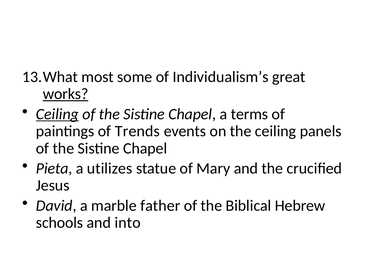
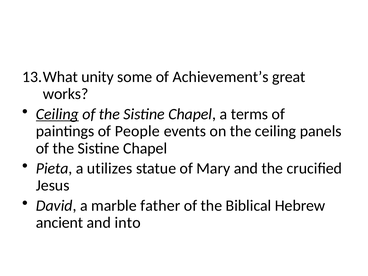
most: most -> unity (98, 77)
Individualism’s: Individualism’s -> Achievement’s (221, 77)
works underline: present -> none (66, 94)
Trends: Trends -> People (137, 131)
schools: schools -> ancient (60, 223)
